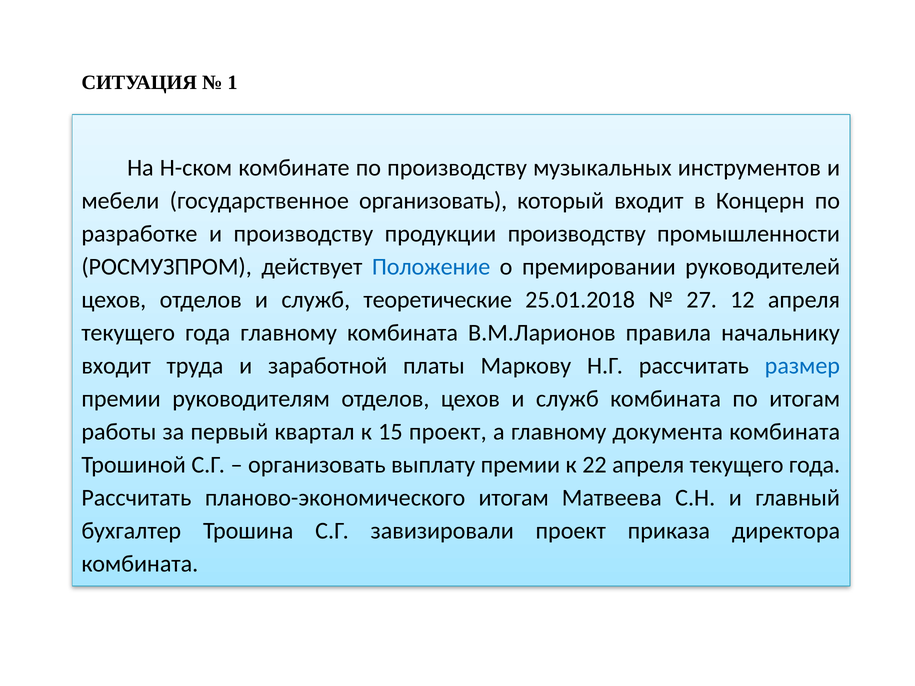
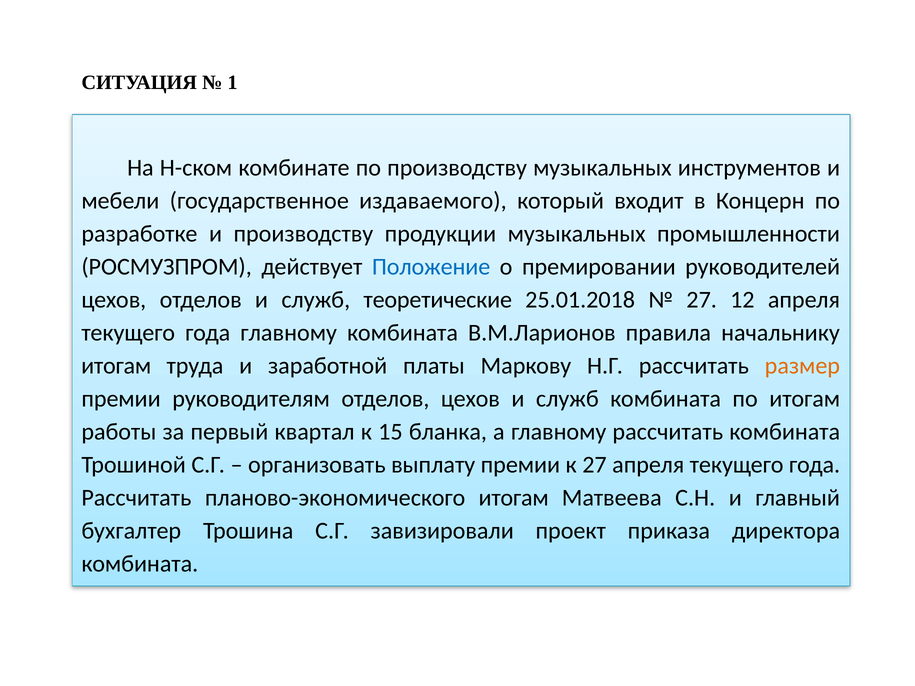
государственное организовать: организовать -> издаваемого (433, 201)
продукции производству: производству -> музыкальных (577, 234)
входит: входит -> итогам (116, 366)
размер colour: blue -> orange (802, 366)
15 проект: проект -> бланка (448, 432)
главному документа: документа -> рассчитать (668, 432)
к 22: 22 -> 27 (594, 465)
